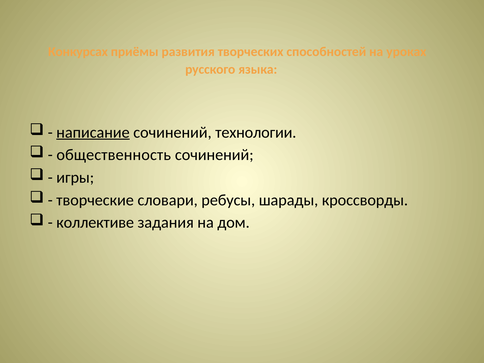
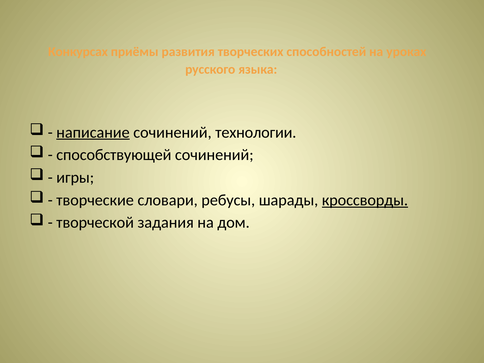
общественность: общественность -> способствующей (114, 155)
кроссворды underline: none -> present (365, 200)
коллективе: коллективе -> творческой (95, 223)
